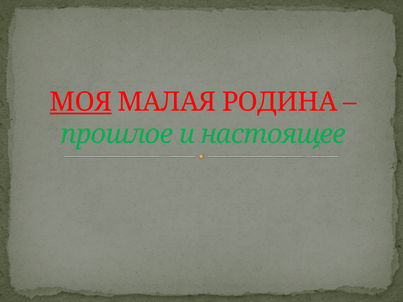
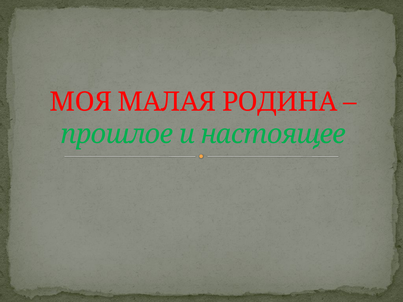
МОЯ underline: present -> none (81, 102)
